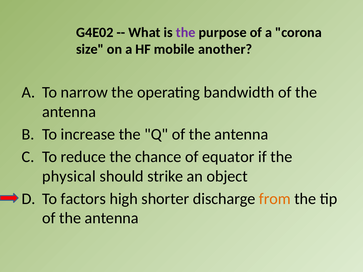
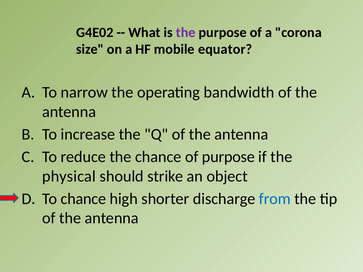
another: another -> equator (225, 49)
of equator: equator -> purpose (228, 157)
To factors: factors -> chance (83, 199)
from colour: orange -> blue (275, 199)
